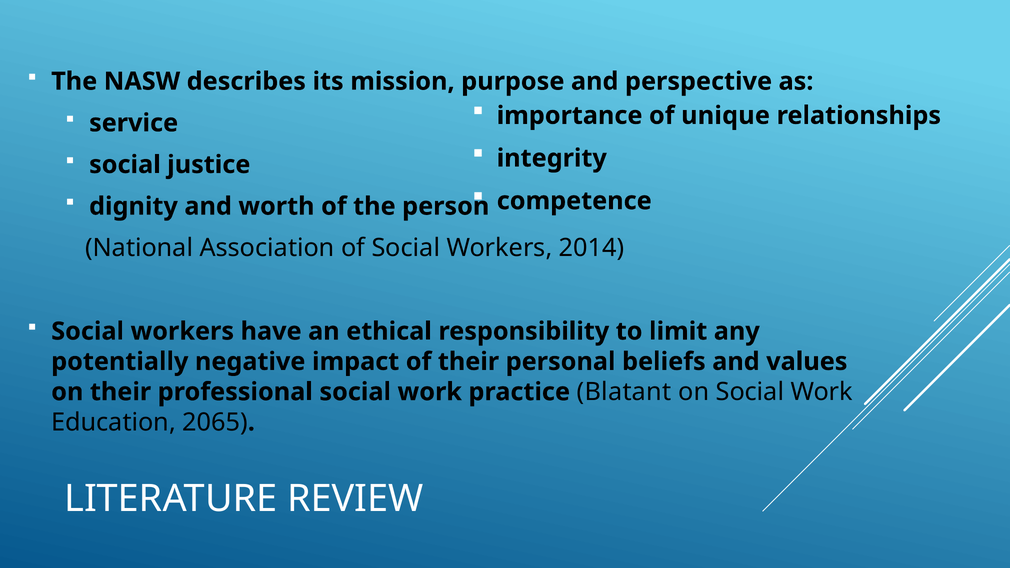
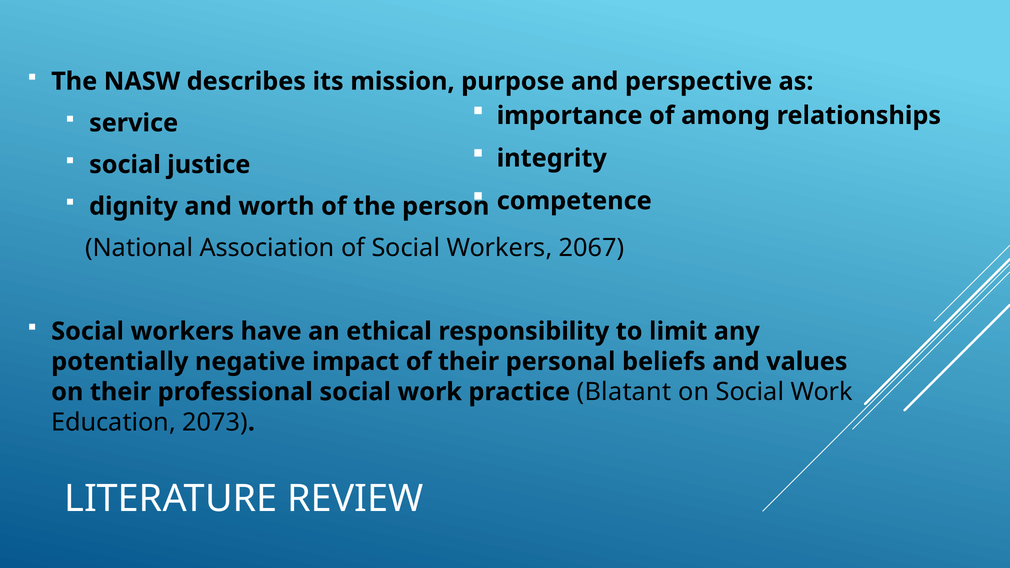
unique: unique -> among (726, 116)
2014: 2014 -> 2067 (592, 248)
2065: 2065 -> 2073 (215, 422)
